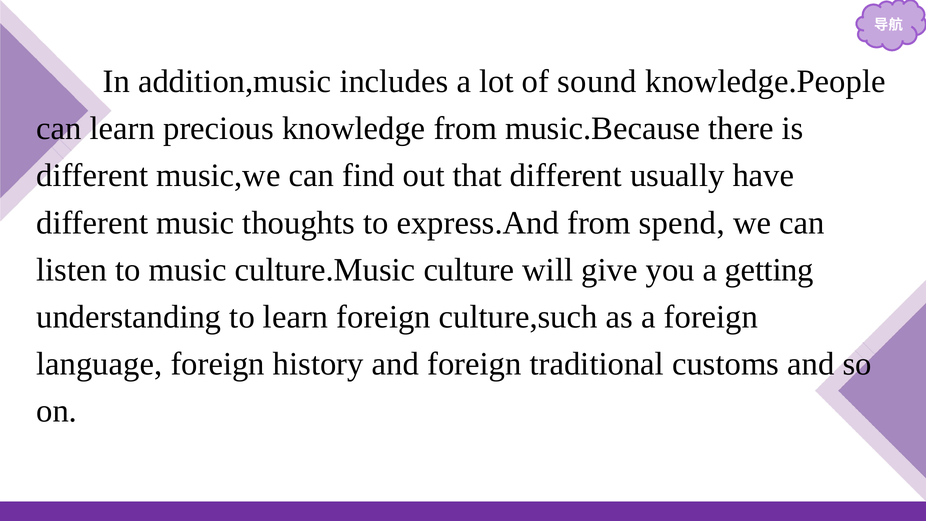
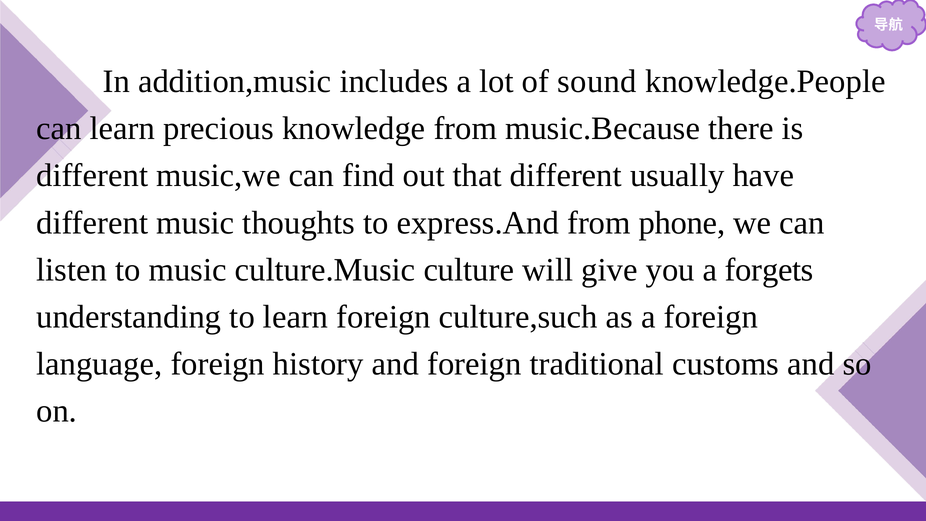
spend: spend -> phone (682, 223)
getting: getting -> forgets (769, 270)
